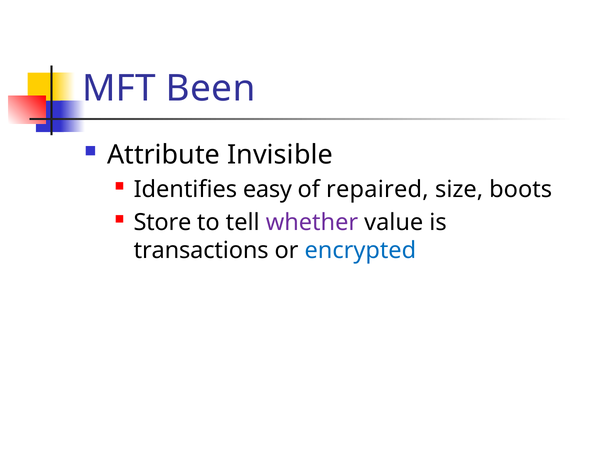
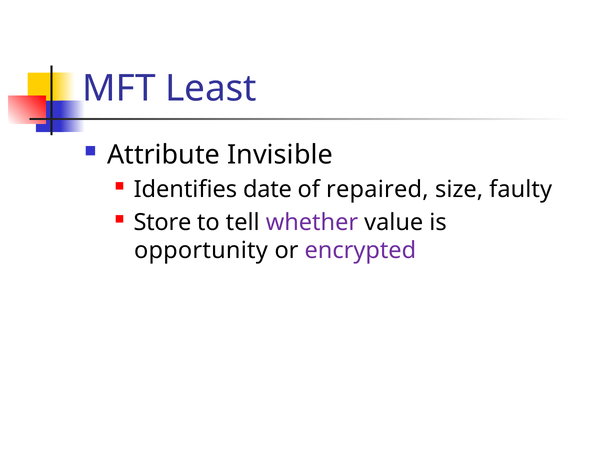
Been: Been -> Least (211, 88)
easy: easy -> date (267, 190)
boots: boots -> faulty (521, 190)
transactions: transactions -> opportunity (201, 251)
encrypted colour: blue -> purple (360, 251)
